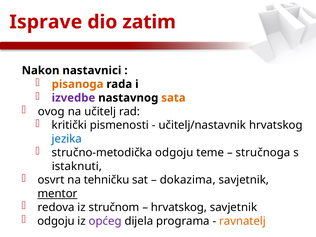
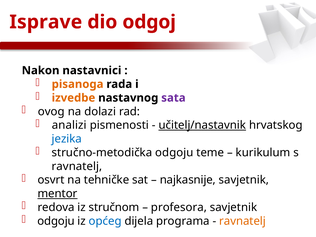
zatim: zatim -> odgoj (149, 22)
izvedbe colour: purple -> orange (73, 98)
sata colour: orange -> purple (173, 98)
učitelj: učitelj -> dolazi (100, 112)
kritički: kritički -> analizi (69, 125)
učitelj/nastavnik underline: none -> present (202, 125)
stručnoga: stručnoga -> kurikulum (263, 153)
istaknuti: istaknuti -> ravnatelj (77, 166)
tehničku: tehničku -> tehničke (107, 180)
dokazima: dokazima -> najkasnije (188, 180)
hrvatskog: hrvatskog -> profesora (179, 207)
općeg colour: purple -> blue (105, 221)
